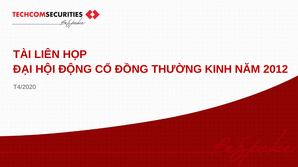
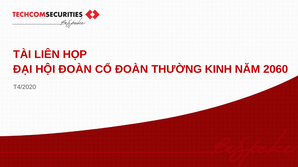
HỘI ĐỘNG: ĐỘNG -> ĐOÀN (75, 69)
CỔ ĐỒNG: ĐỒNG -> ĐOÀN (132, 69)
2012: 2012 -> 2060 (276, 69)
